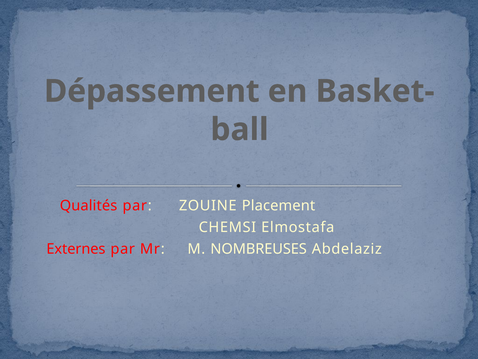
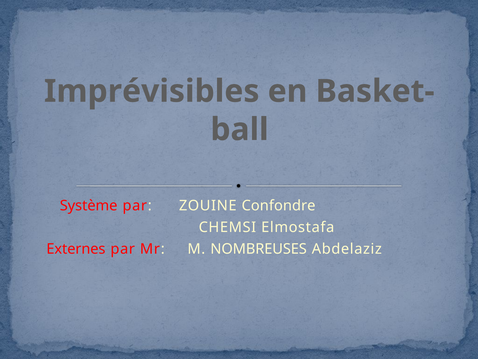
Dépassement: Dépassement -> Imprévisibles (152, 91)
Qualités: Qualités -> Système (89, 206)
Placement: Placement -> Confondre (279, 206)
